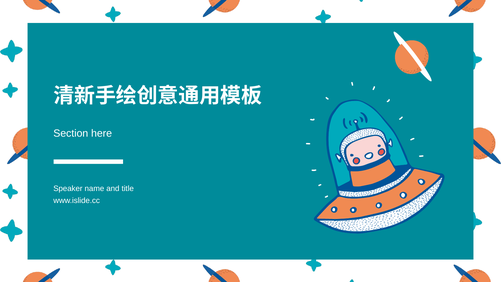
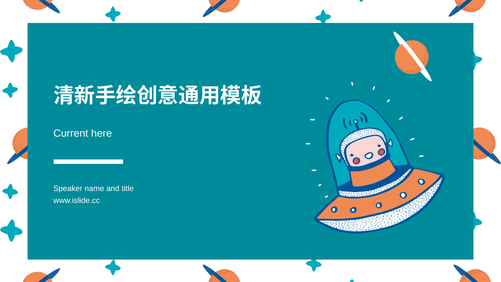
Section: Section -> Current (71, 133)
